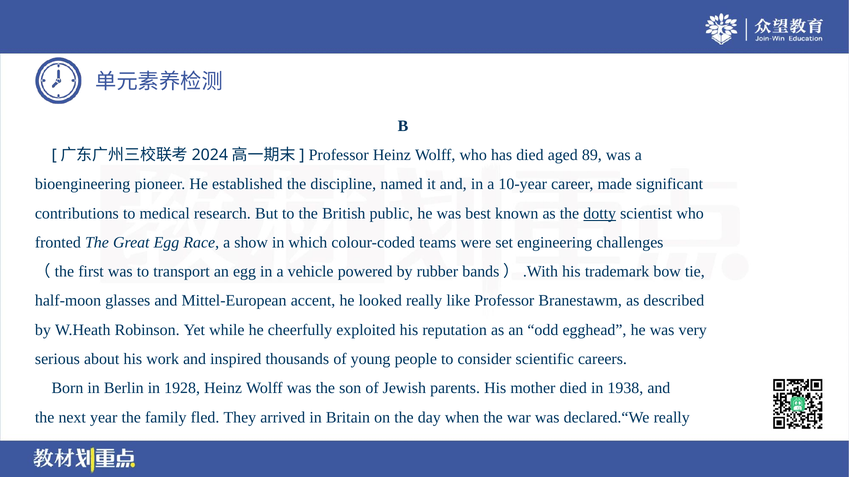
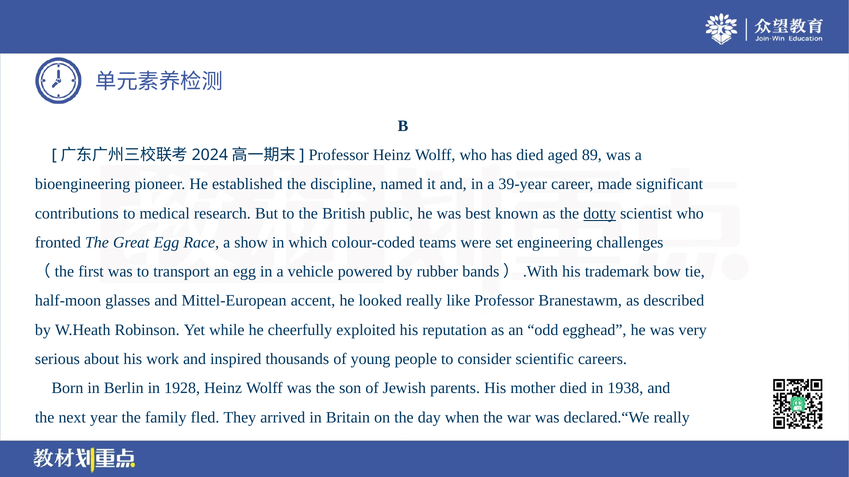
10-year: 10-year -> 39-year (523, 184)
